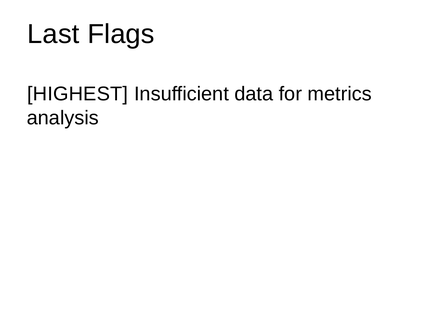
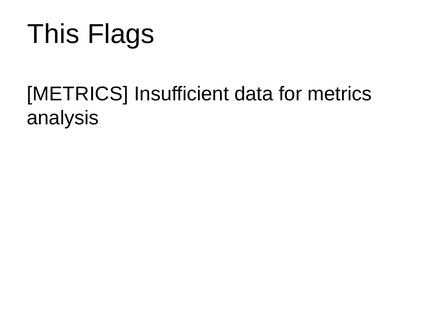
Last: Last -> This (53, 34)
HIGHEST: HIGHEST -> METRICS (78, 94)
